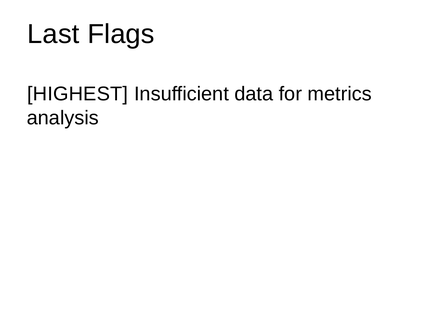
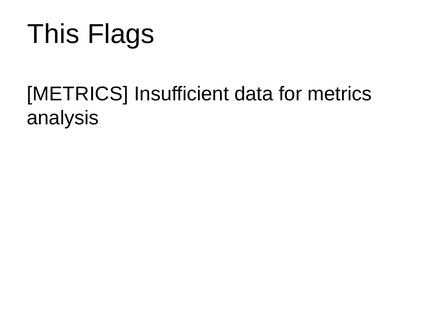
Last: Last -> This (53, 34)
HIGHEST: HIGHEST -> METRICS (78, 94)
